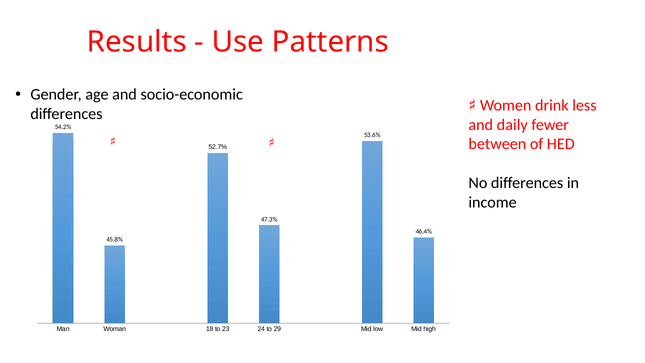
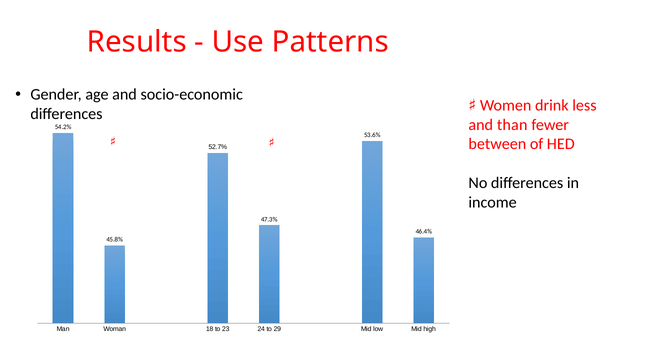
daily: daily -> than (512, 125)
